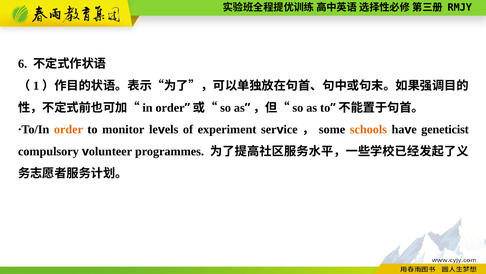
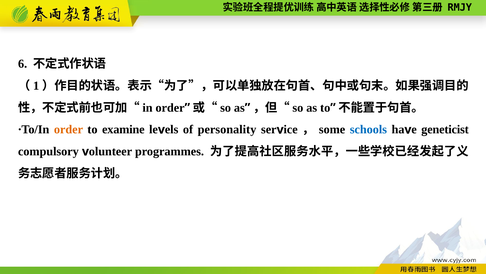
monitor: monitor -> examine (123, 129)
experiment: experiment -> personality (227, 129)
schools colour: orange -> blue (368, 129)
